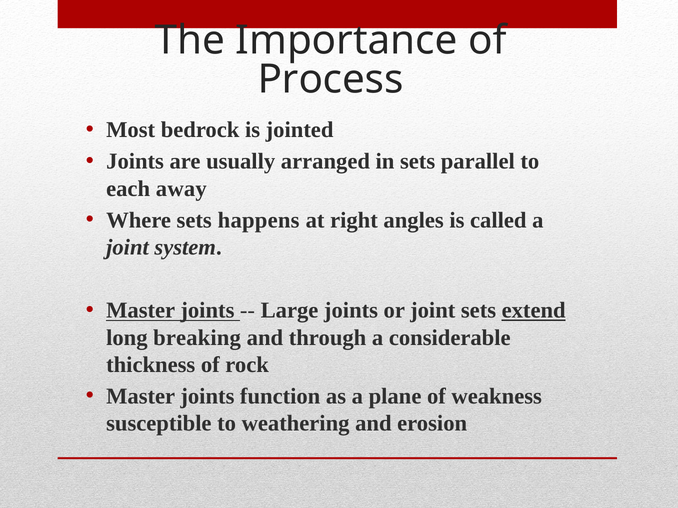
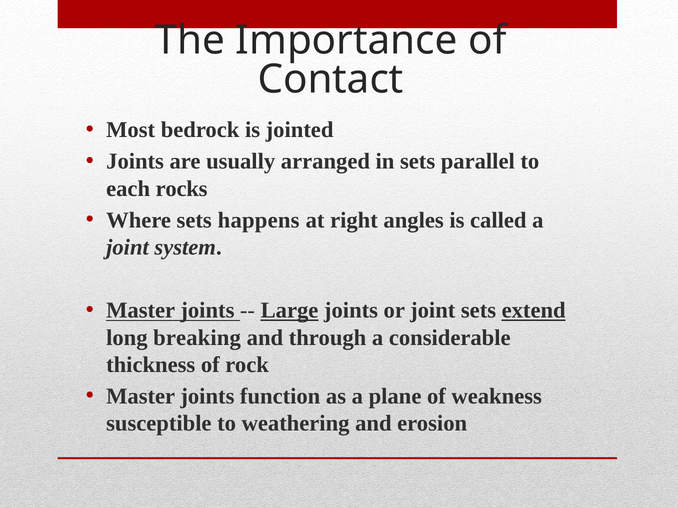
Process: Process -> Contact (331, 79)
away: away -> rocks (182, 189)
Large underline: none -> present (290, 311)
